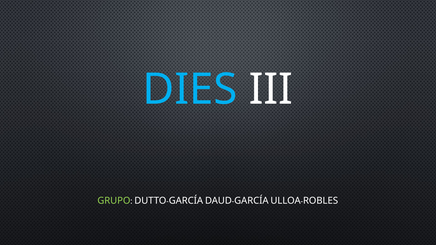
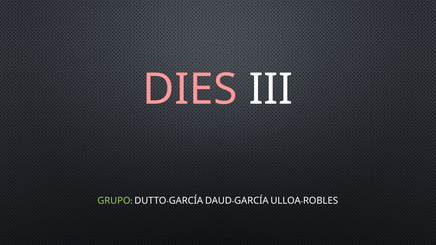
DIES colour: light blue -> pink (190, 90)
